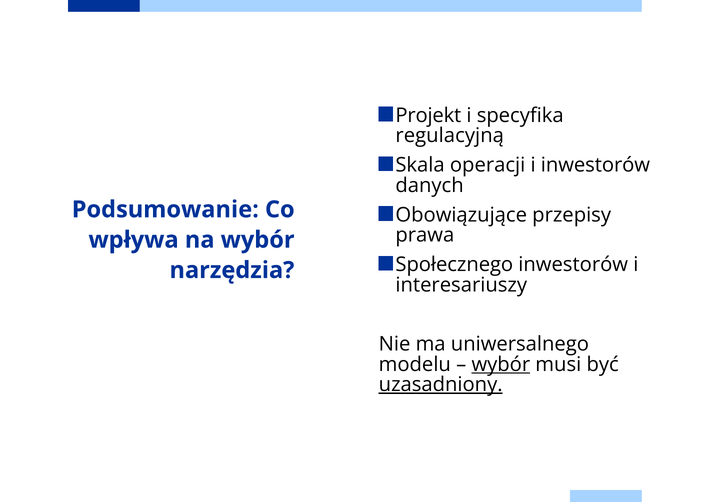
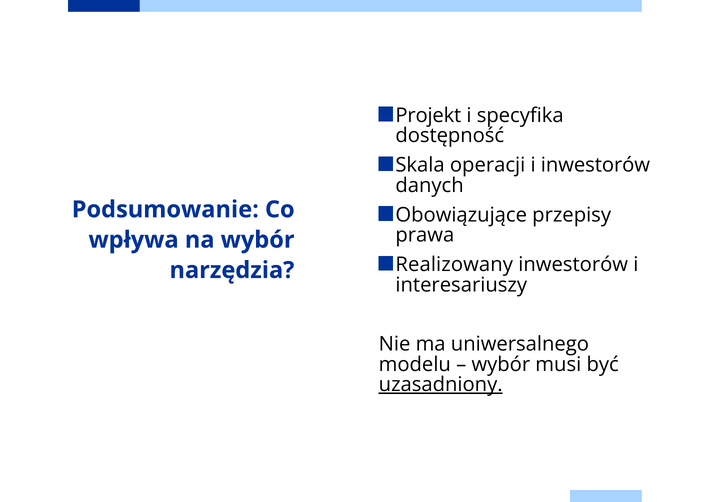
regulacyjną: regulacyjną -> dostępność (450, 136)
Społecznego: Społecznego -> Realizowany (454, 265)
wybór underline: present -> none (501, 364)
